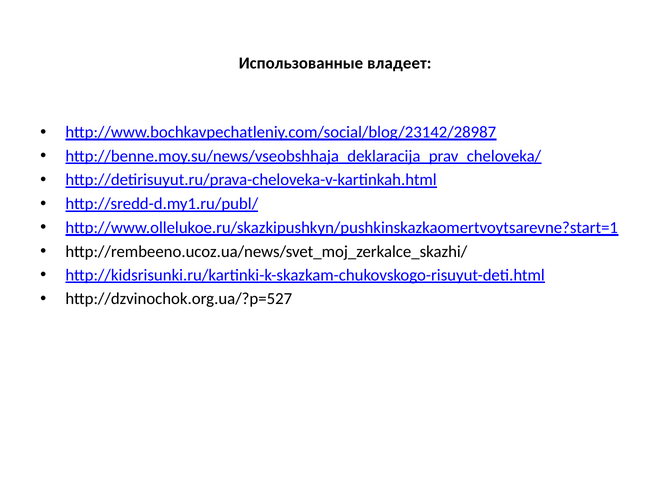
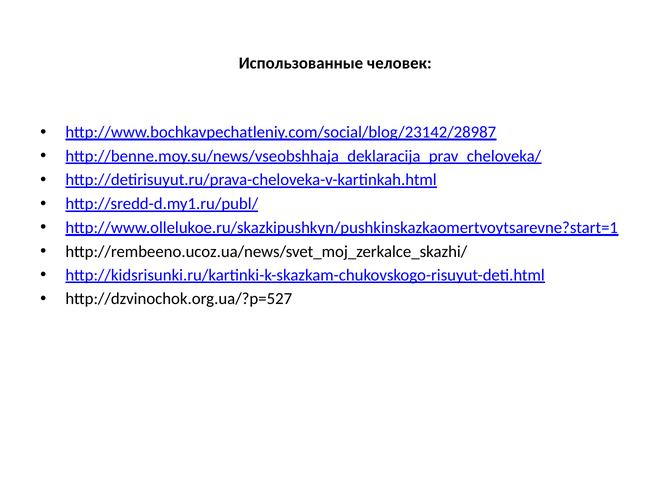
владеет: владеет -> человек (399, 63)
